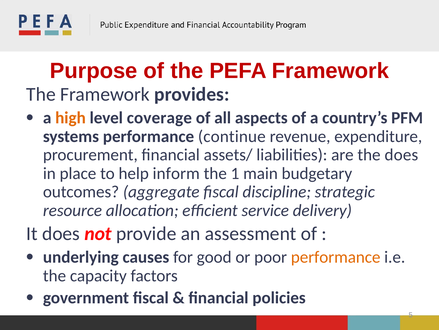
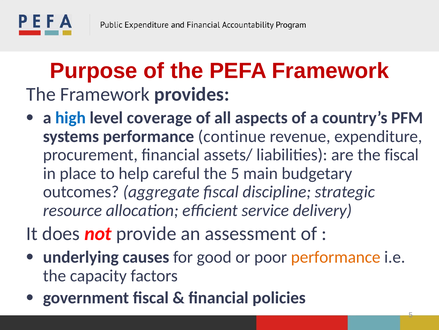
high colour: orange -> blue (70, 118)
the does: does -> fiscal (402, 155)
inform: inform -> careful (176, 173)
the 1: 1 -> 5 (235, 173)
